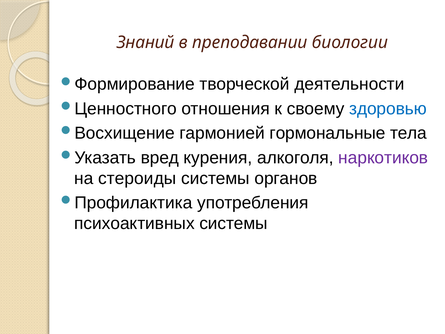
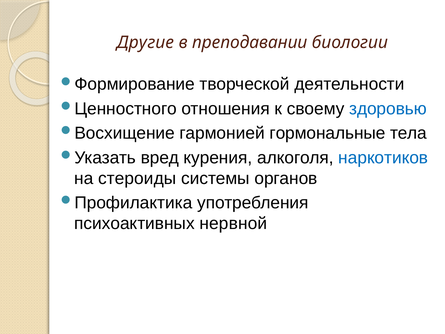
Знаний: Знаний -> Другие (145, 42)
наркотиков colour: purple -> blue (383, 158)
психоактивных системы: системы -> нервной (233, 223)
